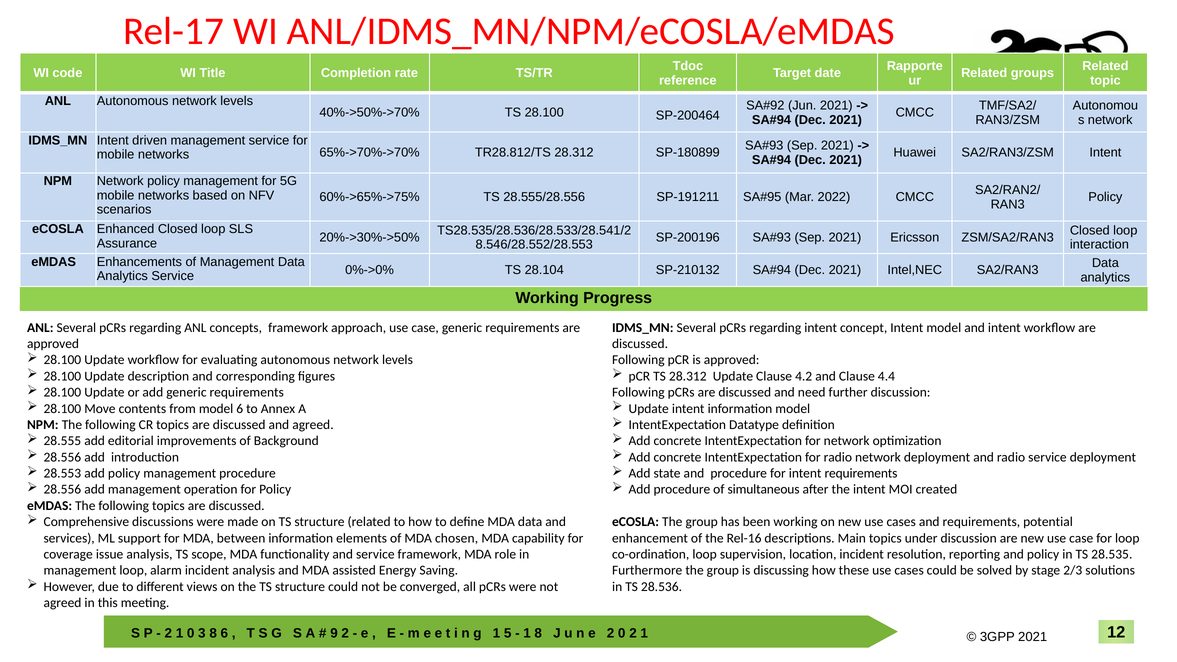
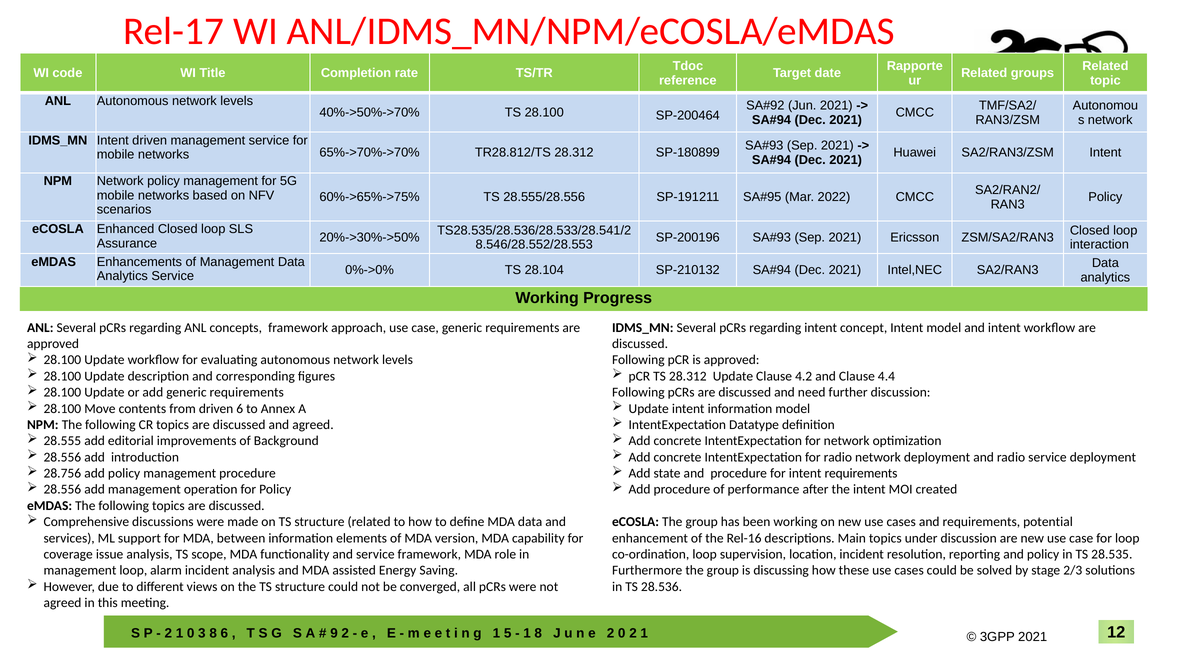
from model: model -> driven (216, 409)
28.553: 28.553 -> 28.756 (62, 473)
simultaneous: simultaneous -> performance (763, 490)
chosen: chosen -> version (457, 538)
